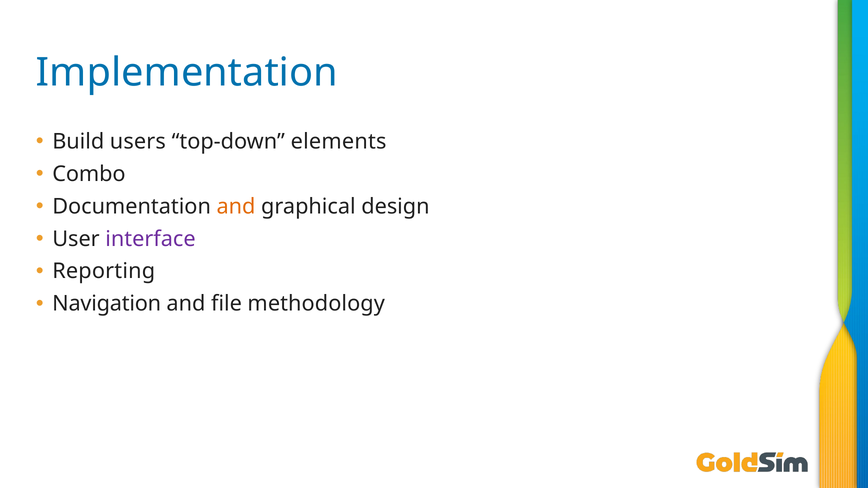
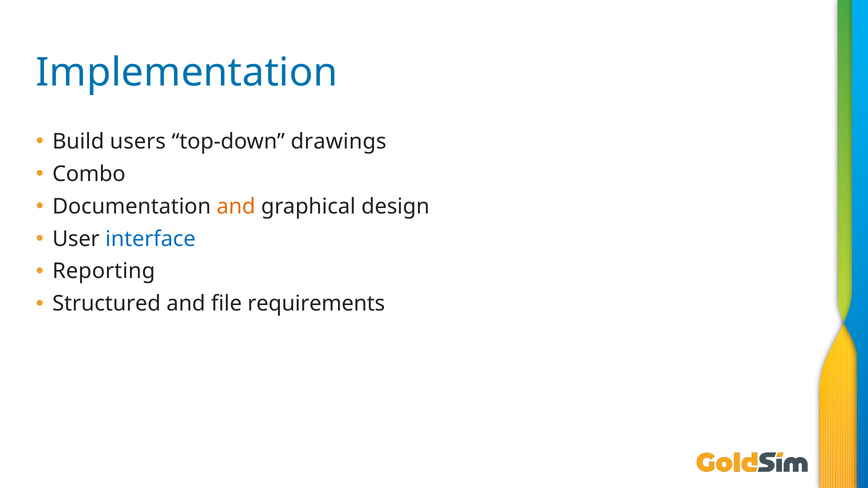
elements: elements -> drawings (339, 142)
interface colour: purple -> blue (150, 239)
Navigation: Navigation -> Structured (107, 304)
methodology: methodology -> requirements (316, 304)
